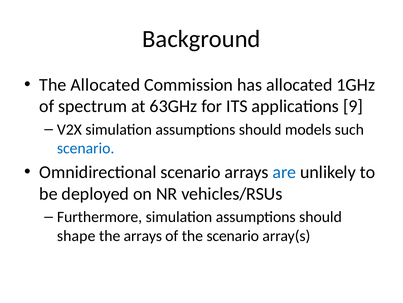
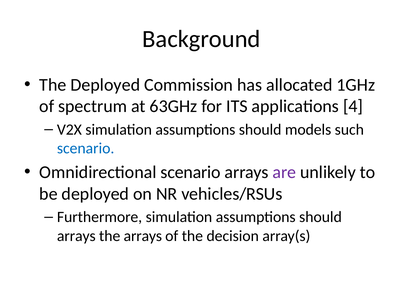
The Allocated: Allocated -> Deployed (105, 85)
9: 9 -> 4 (353, 106)
are colour: blue -> purple (284, 172)
shape: shape -> arrays (76, 235)
the scenario: scenario -> decision (233, 235)
